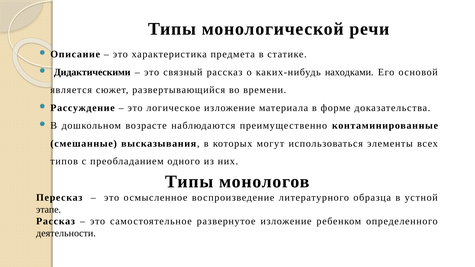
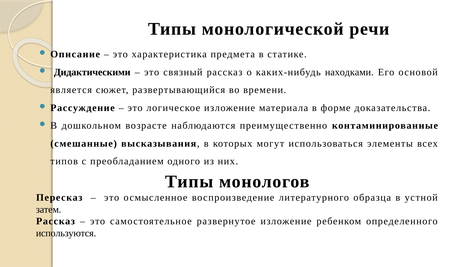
этапе: этапе -> затем (49, 210)
деятельности: деятельности -> используются (66, 233)
